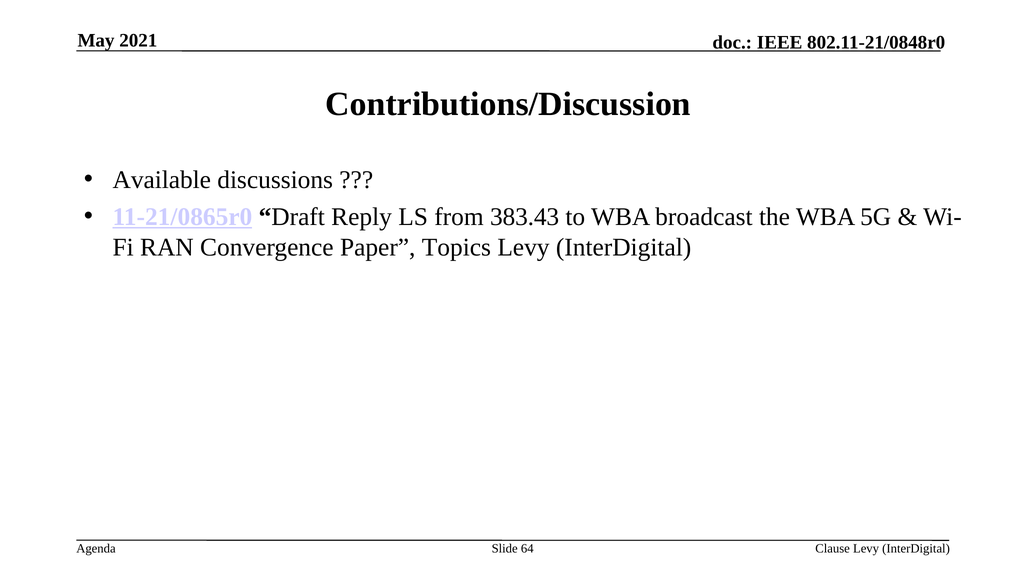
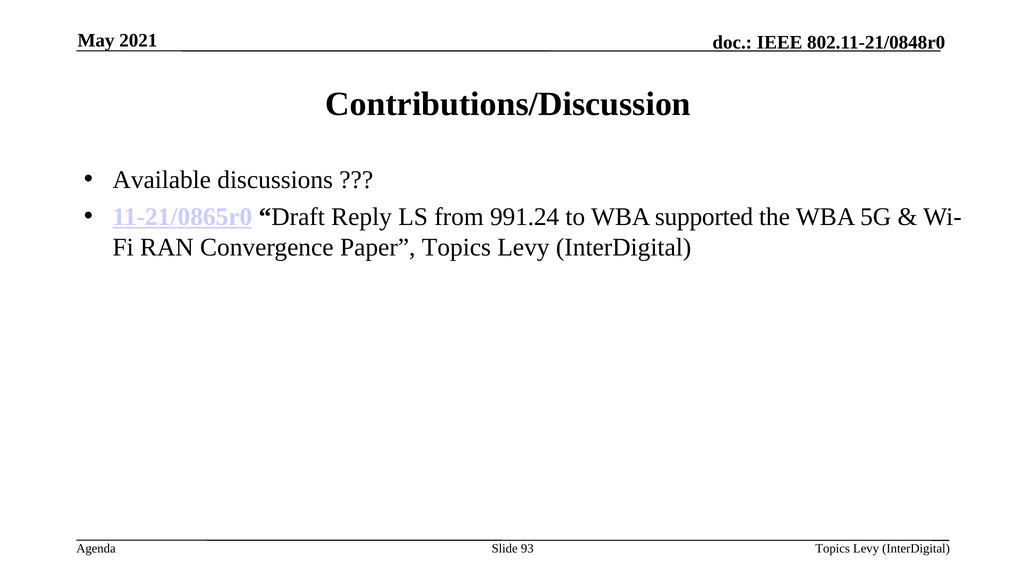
383.43: 383.43 -> 991.24 (525, 217)
broadcast: broadcast -> supported (704, 217)
64: 64 -> 93 (527, 549)
Clause: Clause -> Topics (833, 549)
